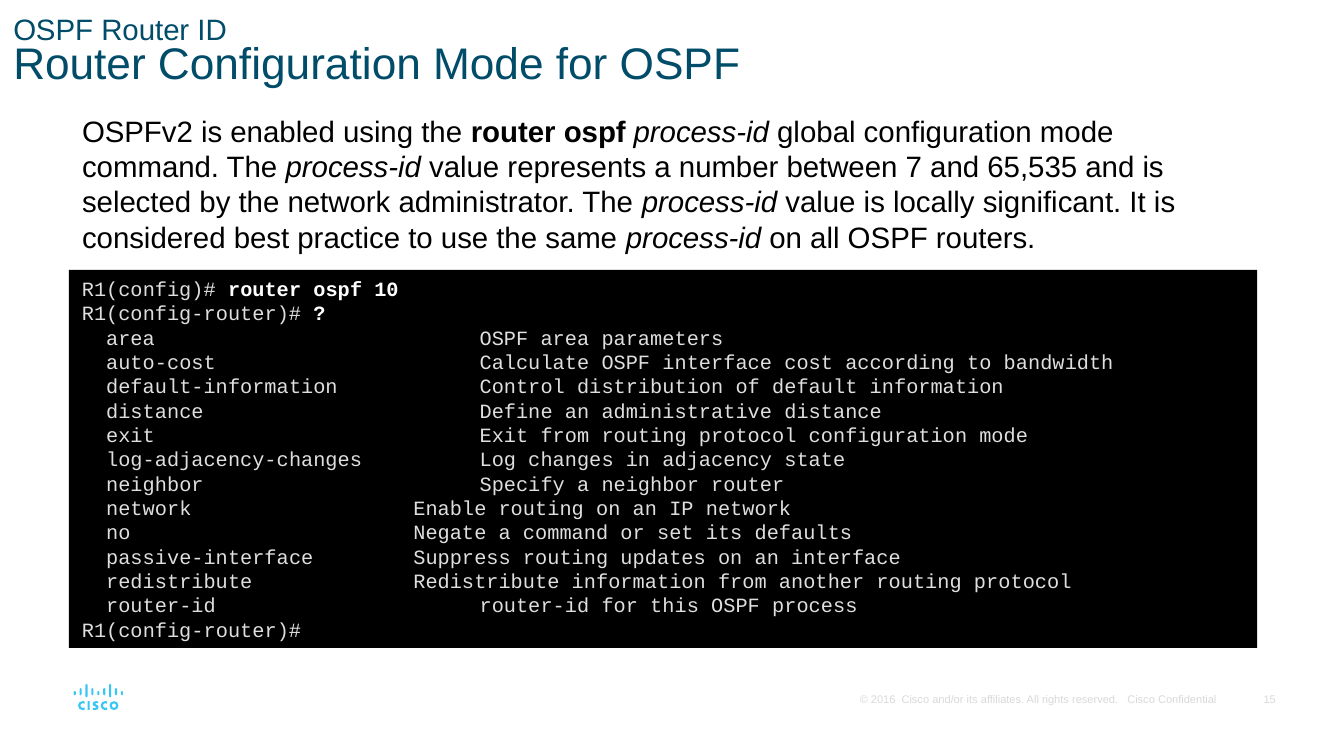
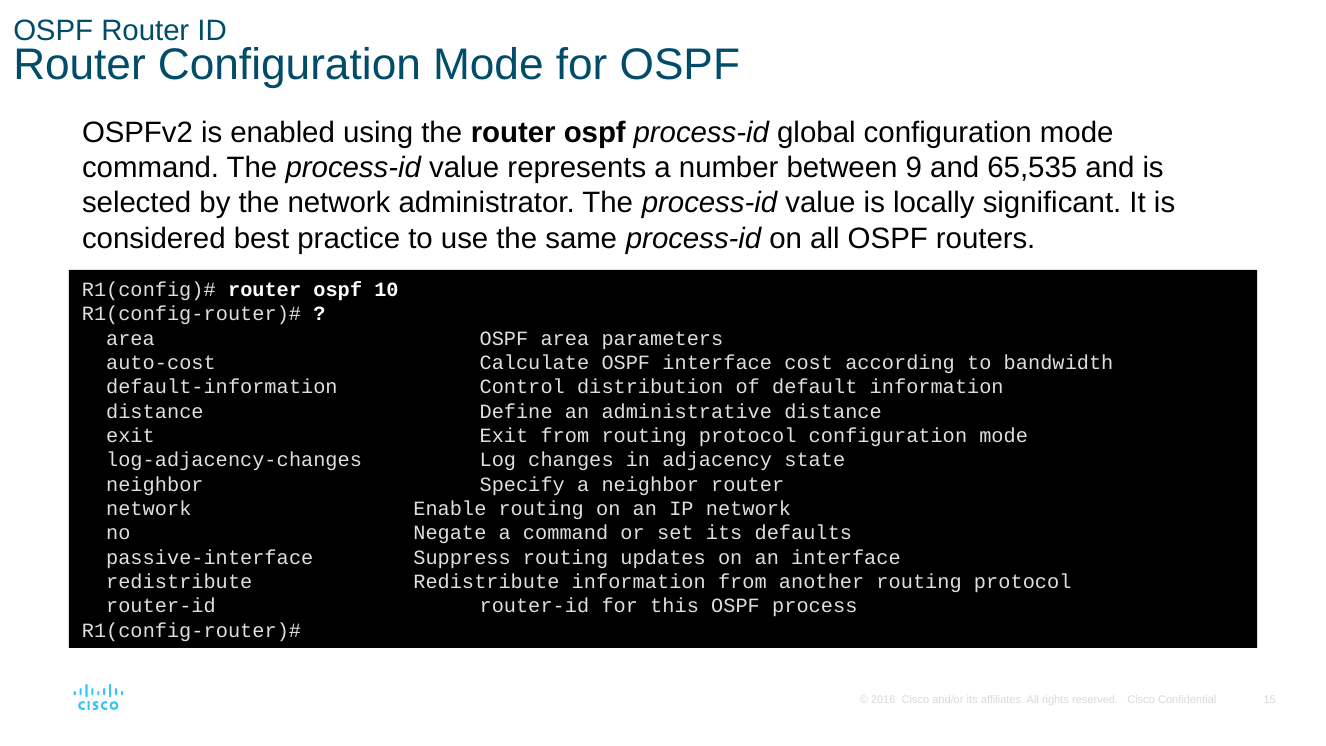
7: 7 -> 9 (914, 168)
